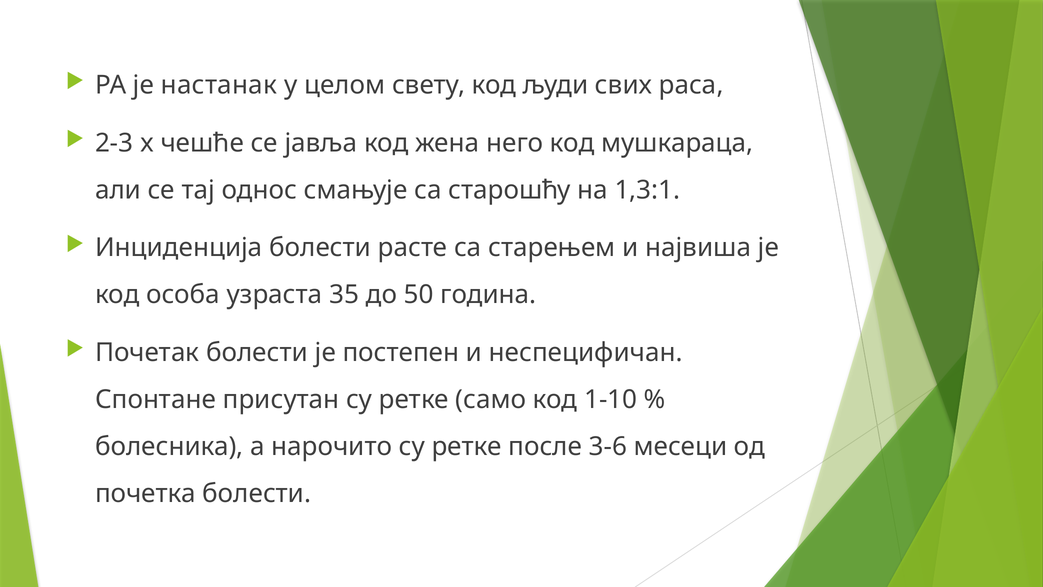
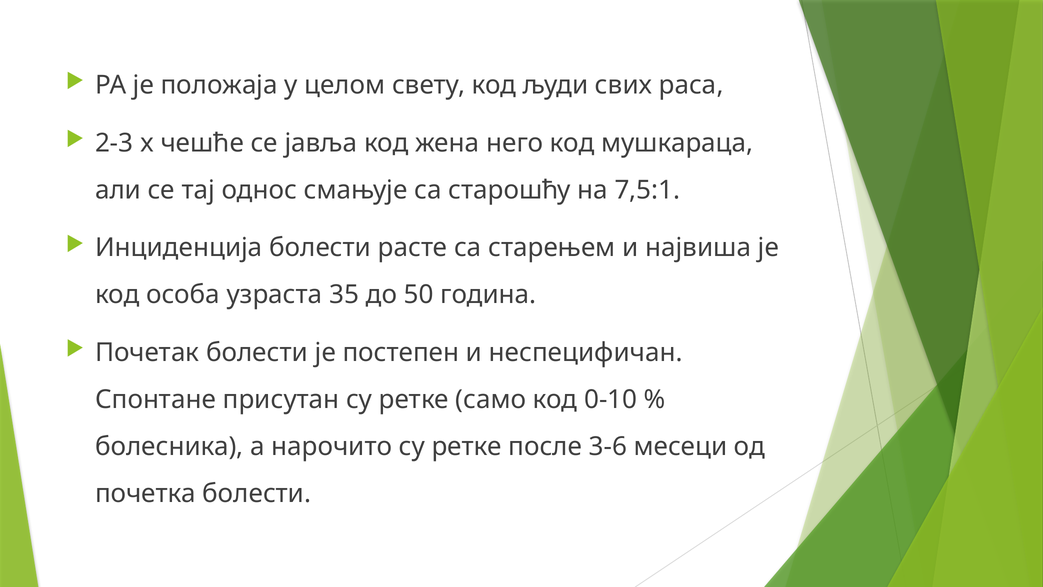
настанак: настанак -> положаја (219, 85)
1,3:1: 1,3:1 -> 7,5:1 (647, 190)
1-10: 1-10 -> 0-10 (611, 399)
